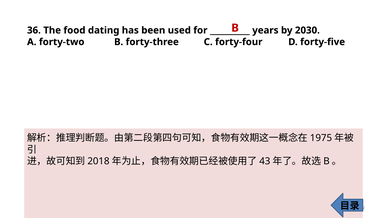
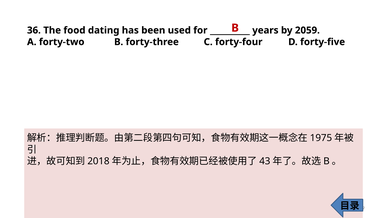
2030: 2030 -> 2059 (307, 30)
